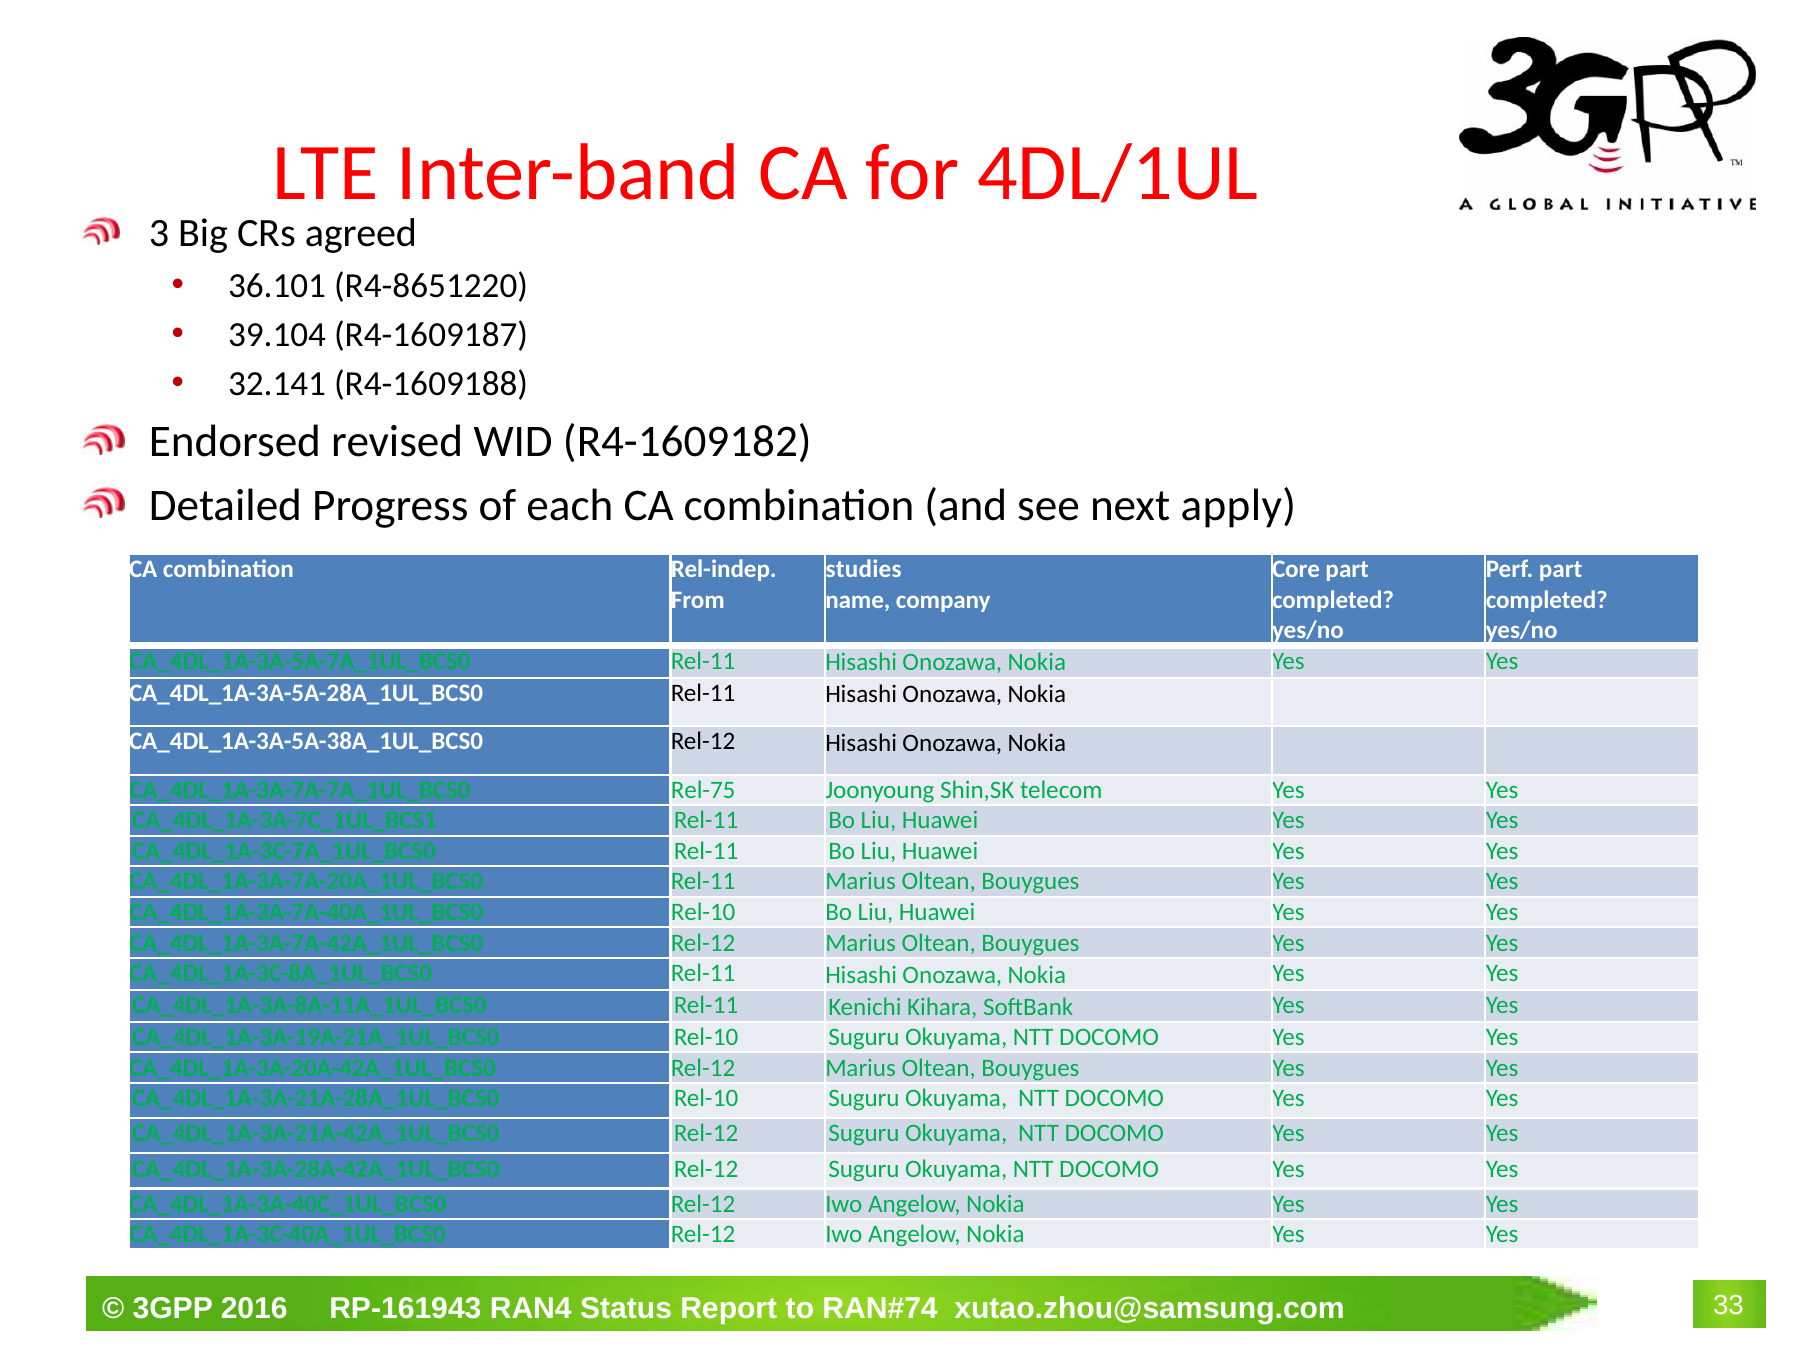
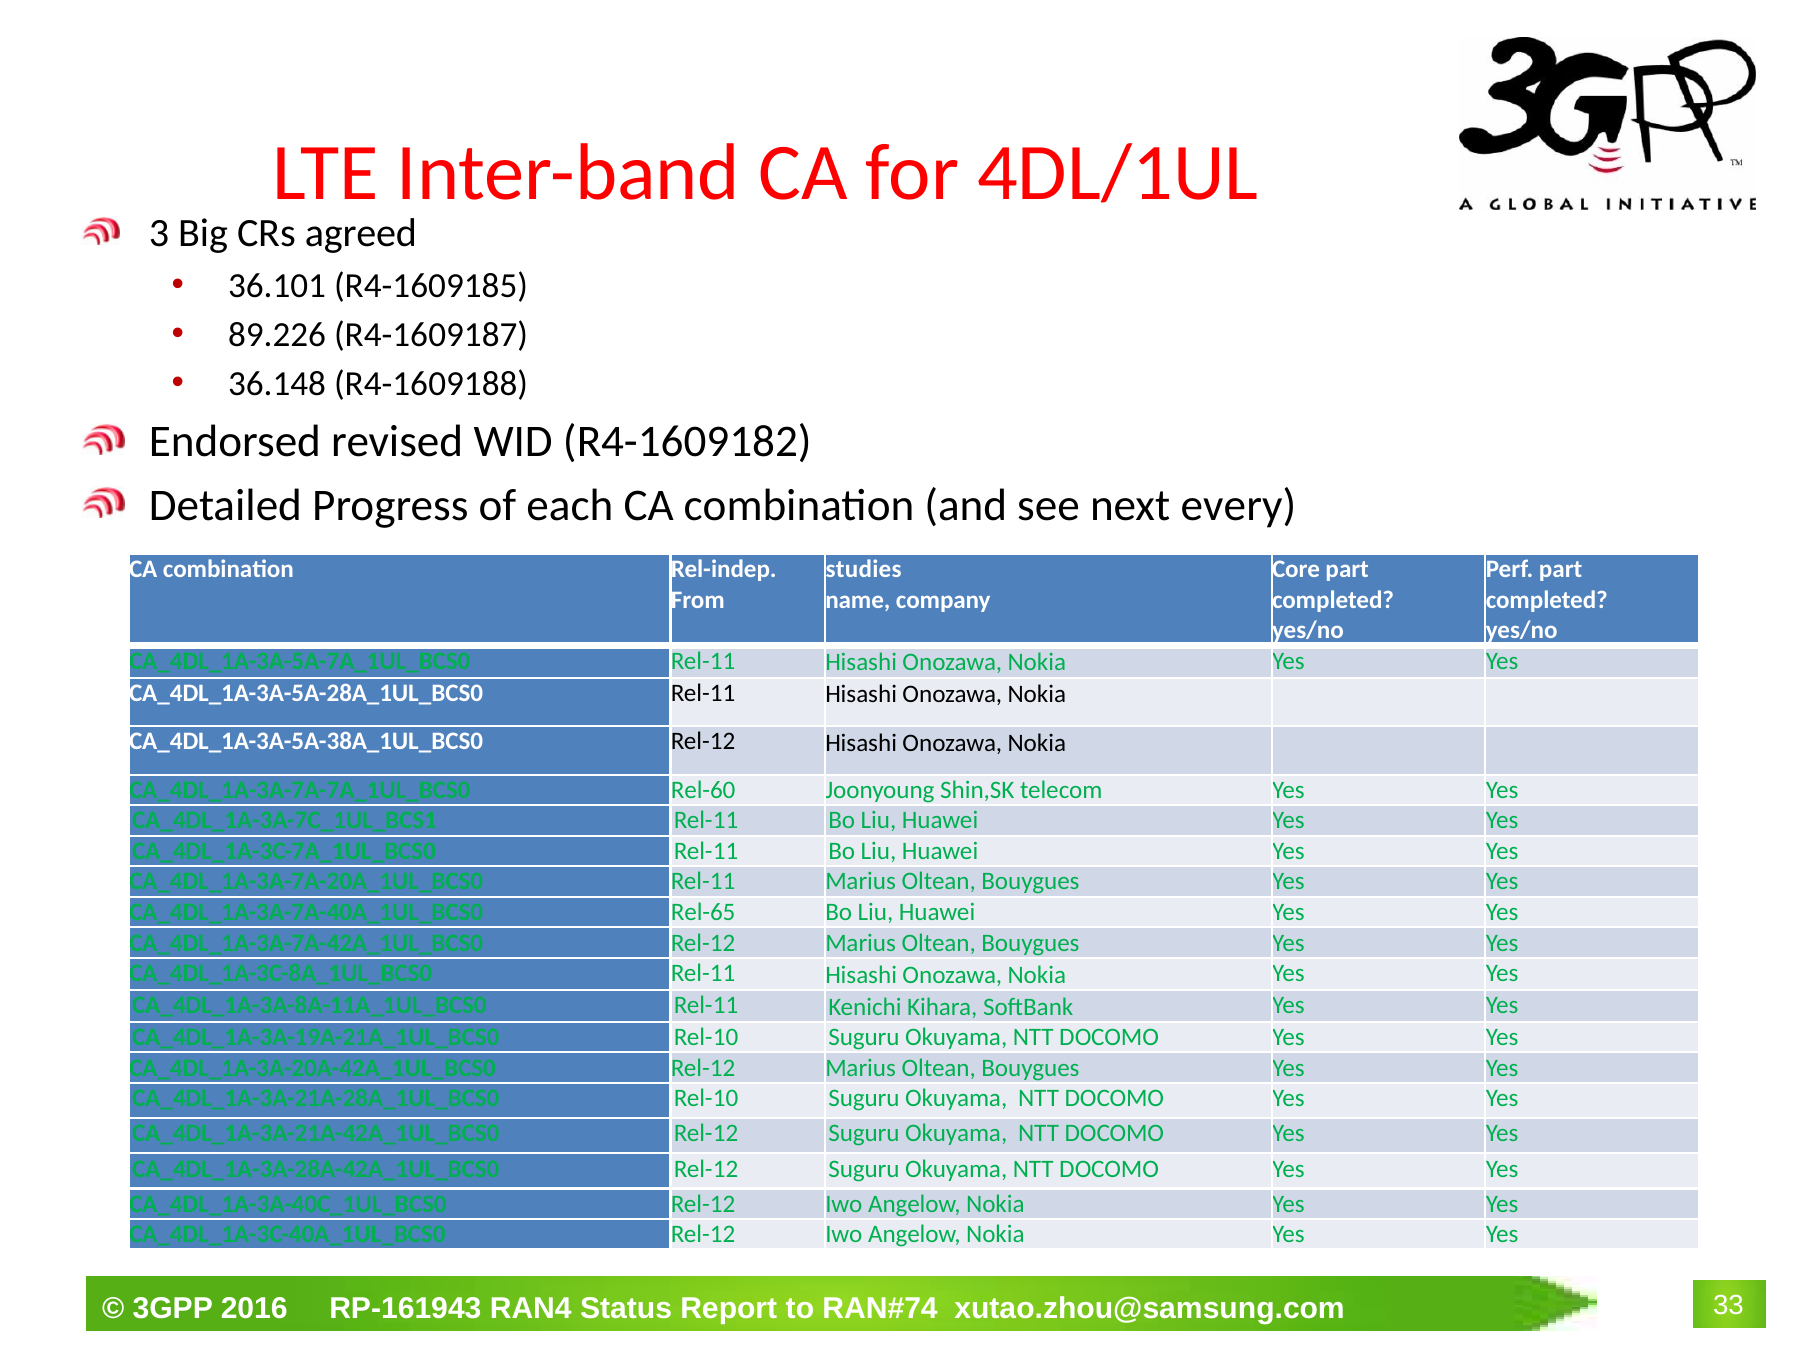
R4-8651220: R4-8651220 -> R4-1609185 (431, 286)
39.104: 39.104 -> 89.226 (277, 335)
32.141: 32.141 -> 36.148 (277, 384)
apply: apply -> every (1238, 505)
Rel-75: Rel-75 -> Rel-60 (703, 790)
Rel-10: Rel-10 -> Rel-65 (703, 912)
